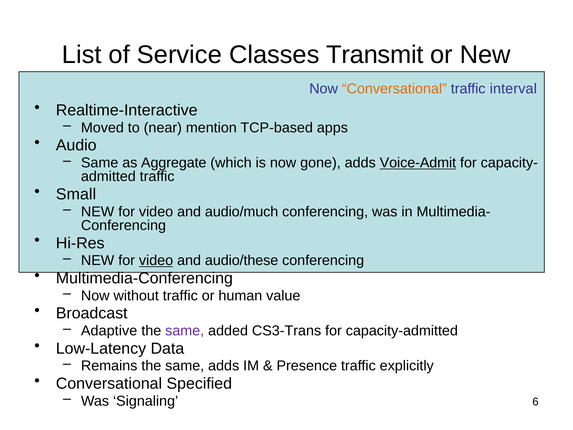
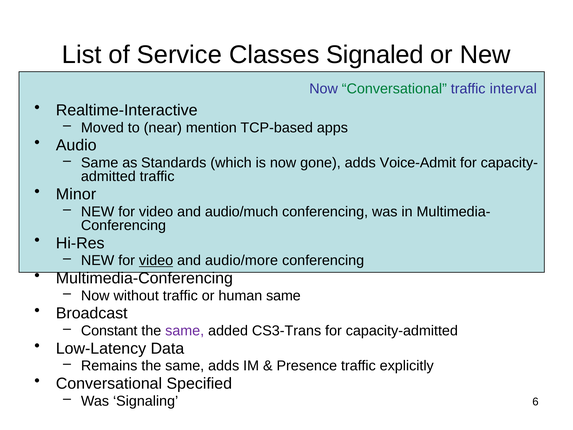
Transmit: Transmit -> Signaled (375, 55)
Conversational colour: orange -> green (394, 89)
Aggregate: Aggregate -> Standards (174, 163)
Voice-Admit underline: present -> none (418, 163)
Small: Small -> Minor (76, 194)
audio/these: audio/these -> audio/more (242, 260)
human value: value -> same (283, 296)
Adaptive: Adaptive -> Constant (109, 331)
